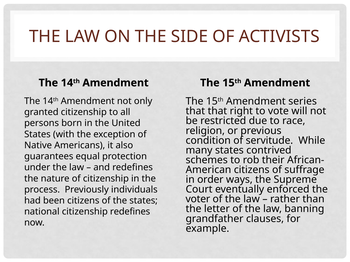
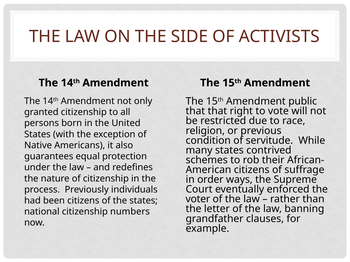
series: series -> public (303, 102)
citizenship redefines: redefines -> numbers (130, 212)
